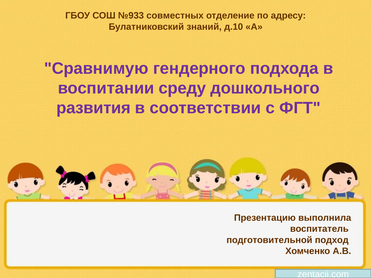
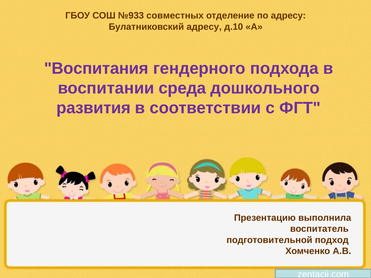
Булатниковский знаний: знаний -> адресу (204, 27)
Сравнимую: Сравнимую -> Воспитания (96, 68)
среду: среду -> среда (182, 88)
